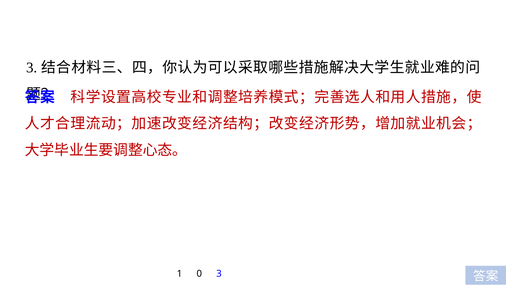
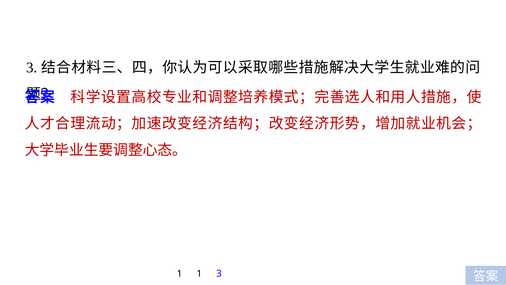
1 0: 0 -> 1 (199, 274)
